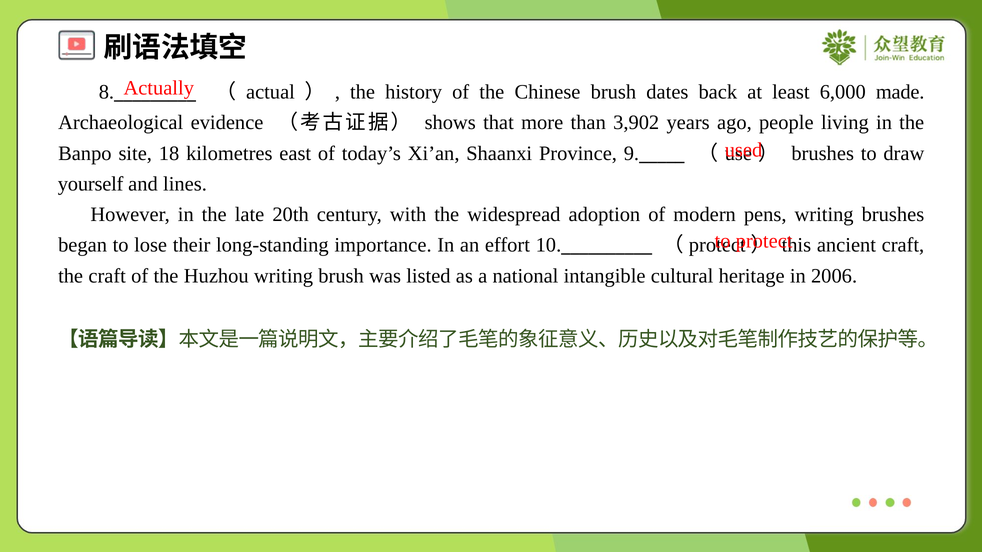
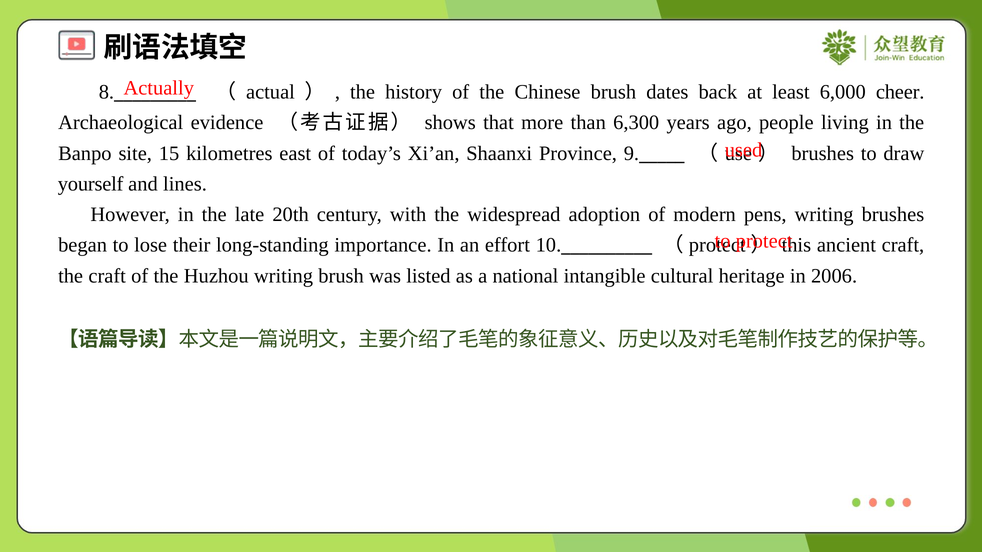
made: made -> cheer (900, 92)
3,902: 3,902 -> 6,300 (636, 123)
18: 18 -> 15 (169, 153)
